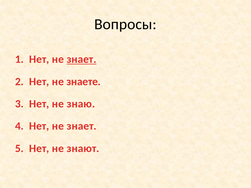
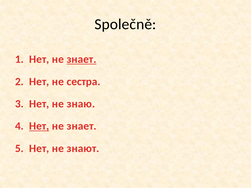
Вопросы: Вопросы -> Společně (125, 24)
знаете: знаете -> сестра (84, 82)
Нет underline: none -> present (39, 126)
